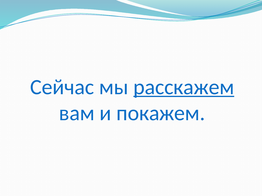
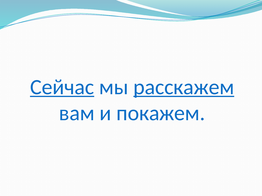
Сейчас underline: none -> present (62, 87)
